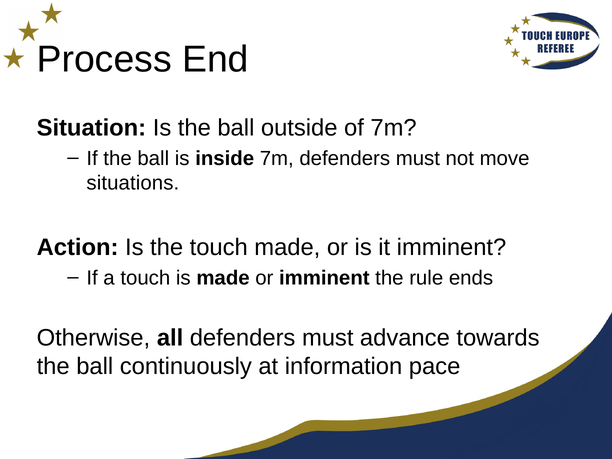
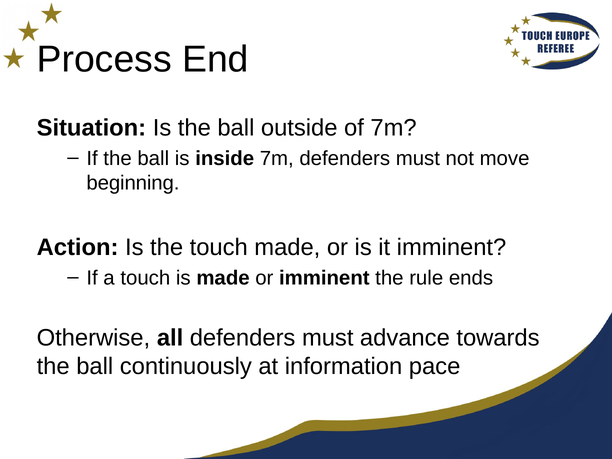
situations: situations -> beginning (133, 183)
